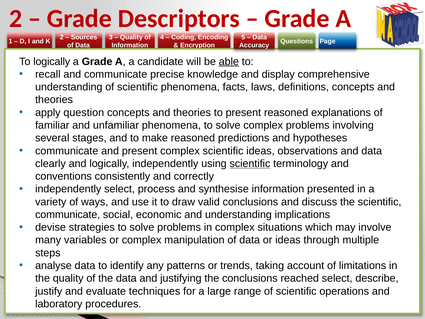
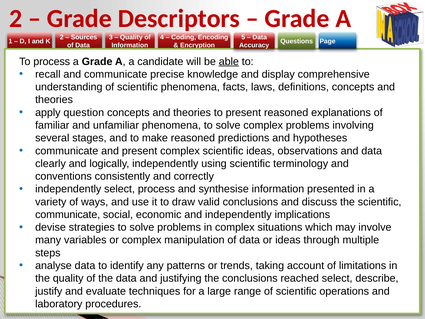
To logically: logically -> process (52, 61)
scientific underline: present -> none (250, 163)
and understanding: understanding -> independently (238, 214)
